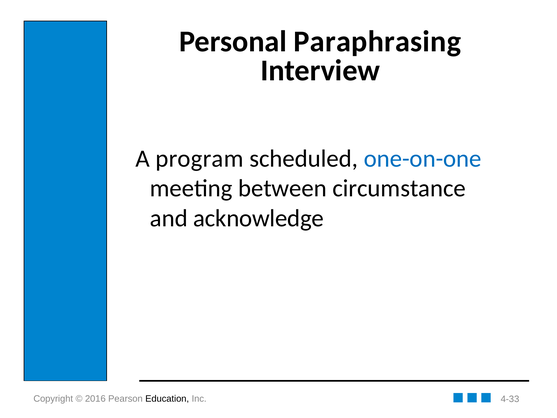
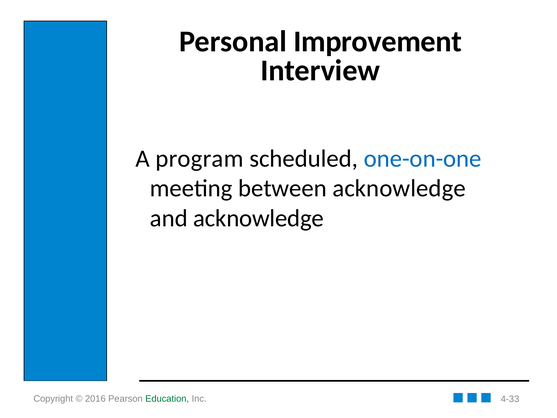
Paraphrasing: Paraphrasing -> Improvement (378, 42)
between circumstance: circumstance -> acknowledge (399, 188)
Education colour: black -> green (167, 398)
